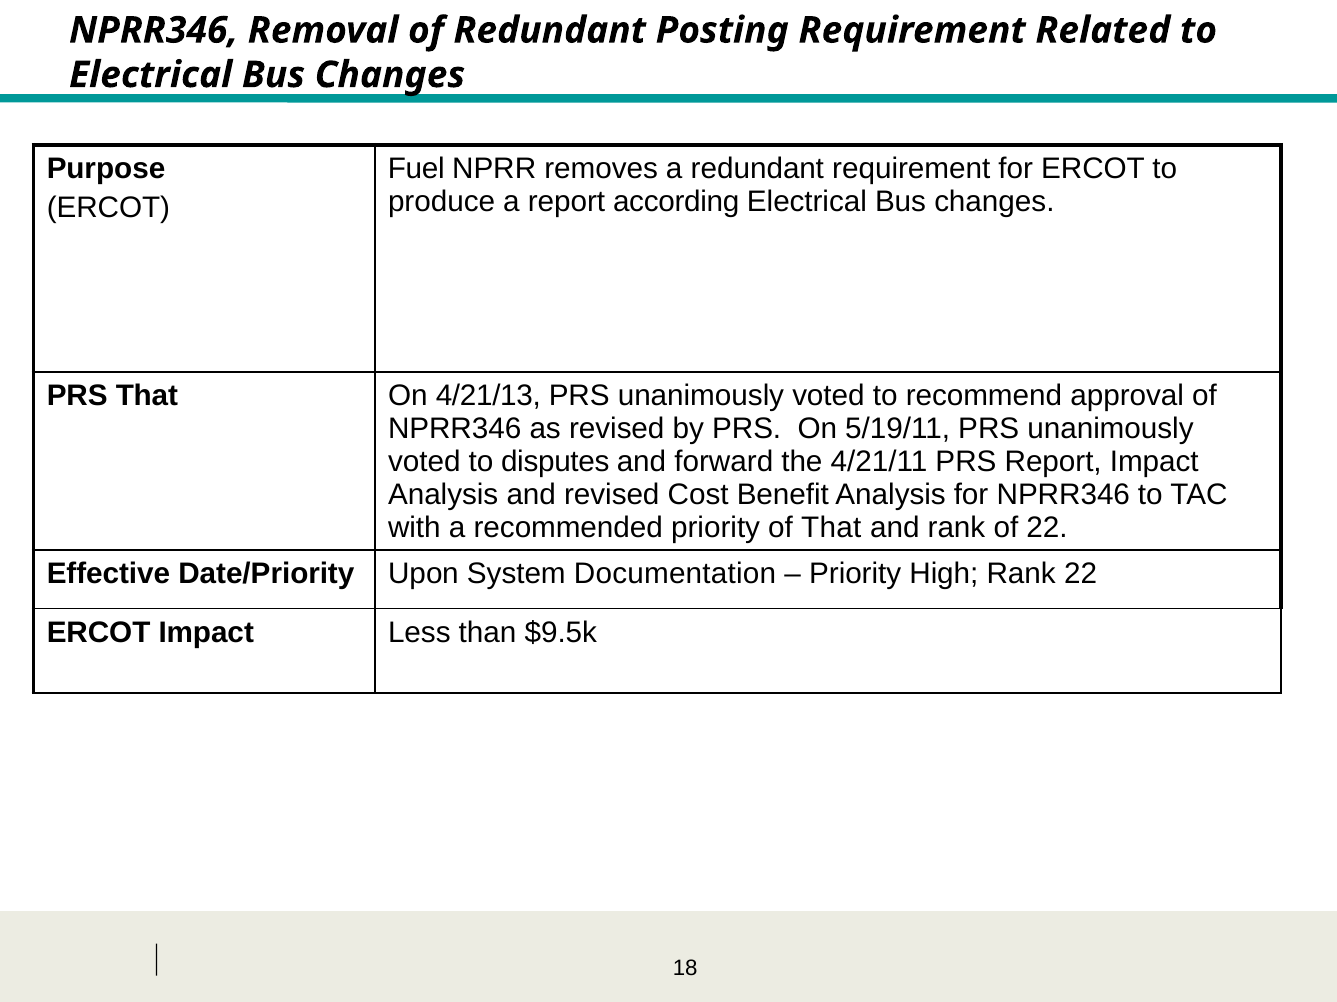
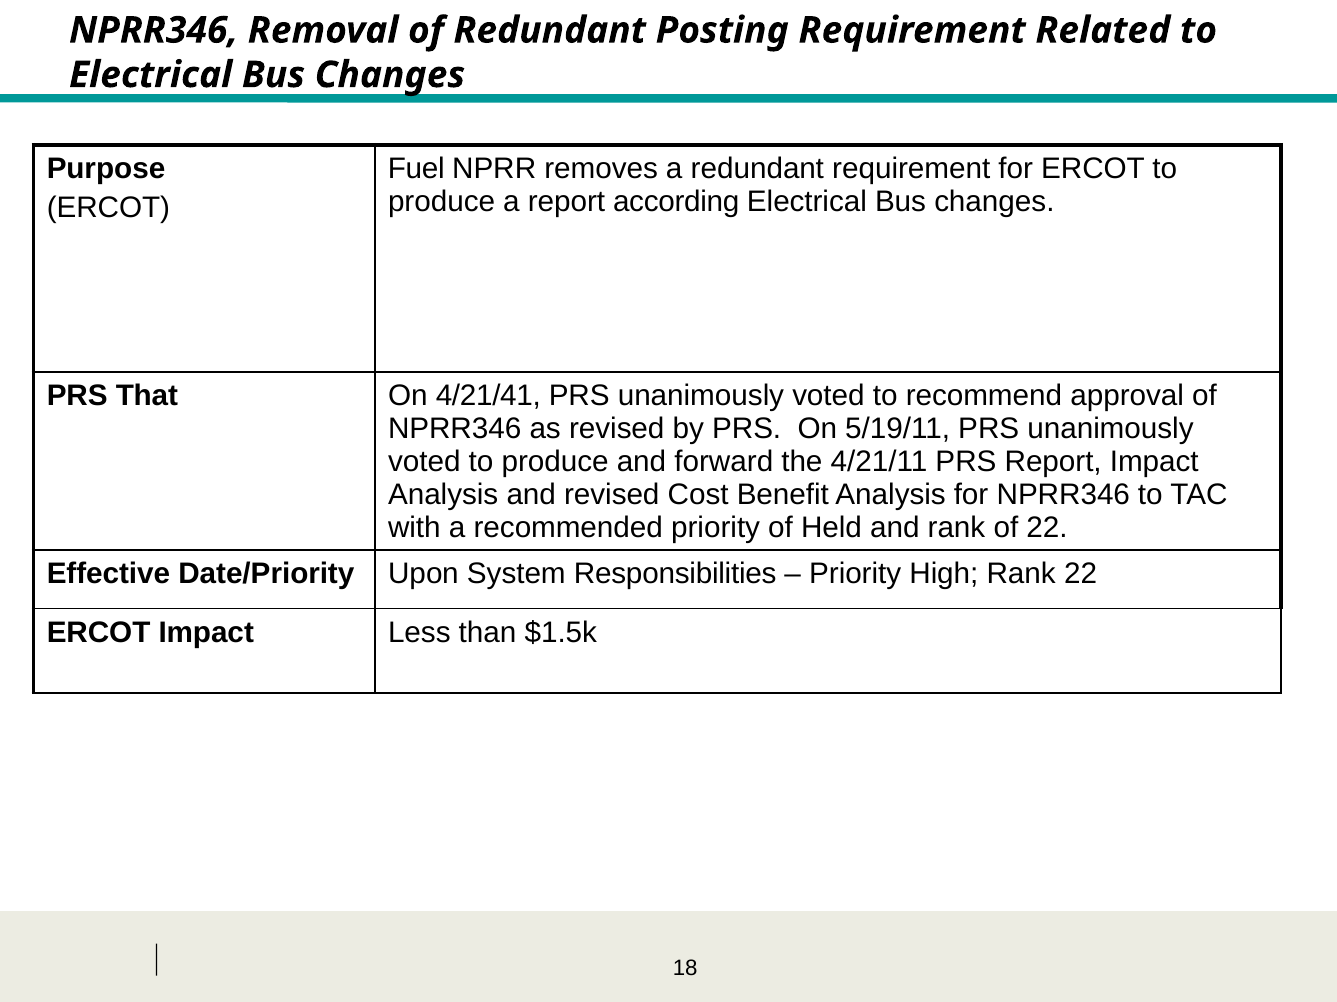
4/21/13: 4/21/13 -> 4/21/41 (488, 396)
voted to disputes: disputes -> produce (555, 462)
of That: That -> Held (831, 528)
Documentation: Documentation -> Responsibilities (675, 574)
$9.5k: $9.5k -> $1.5k (561, 633)
